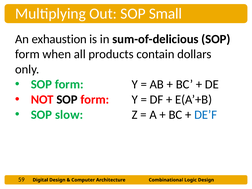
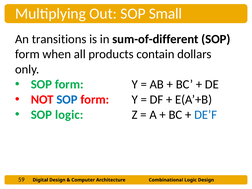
exhaustion: exhaustion -> transitions (59, 39)
sum-of-delicious: sum-of-delicious -> sum-of-different (155, 39)
SOP colour: black -> blue (67, 100)
SOP slow: slow -> logic (69, 115)
